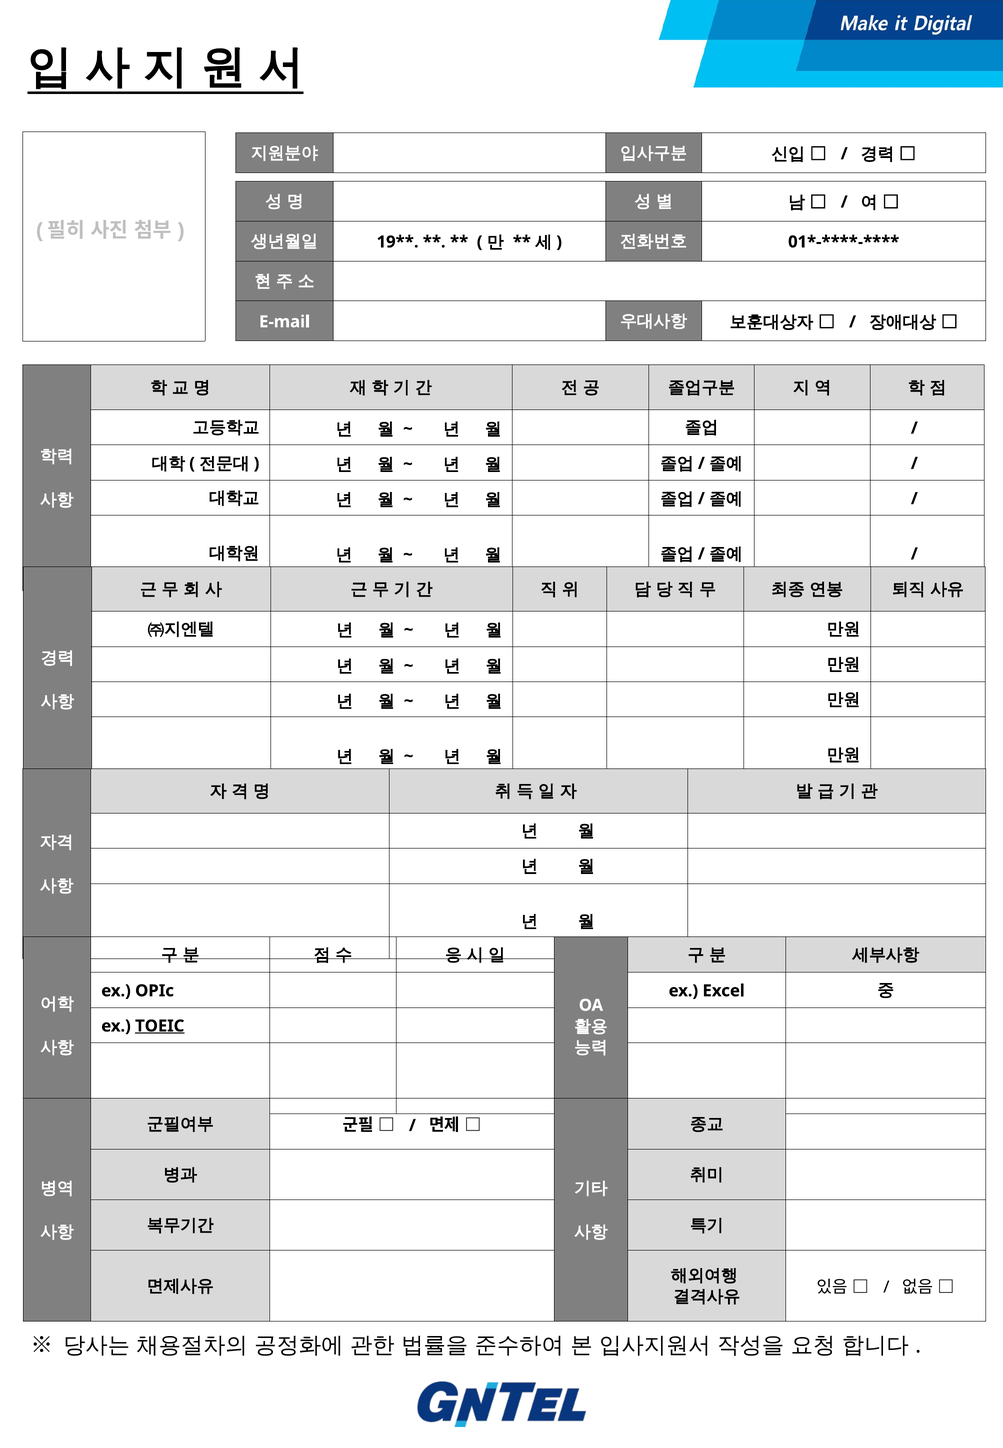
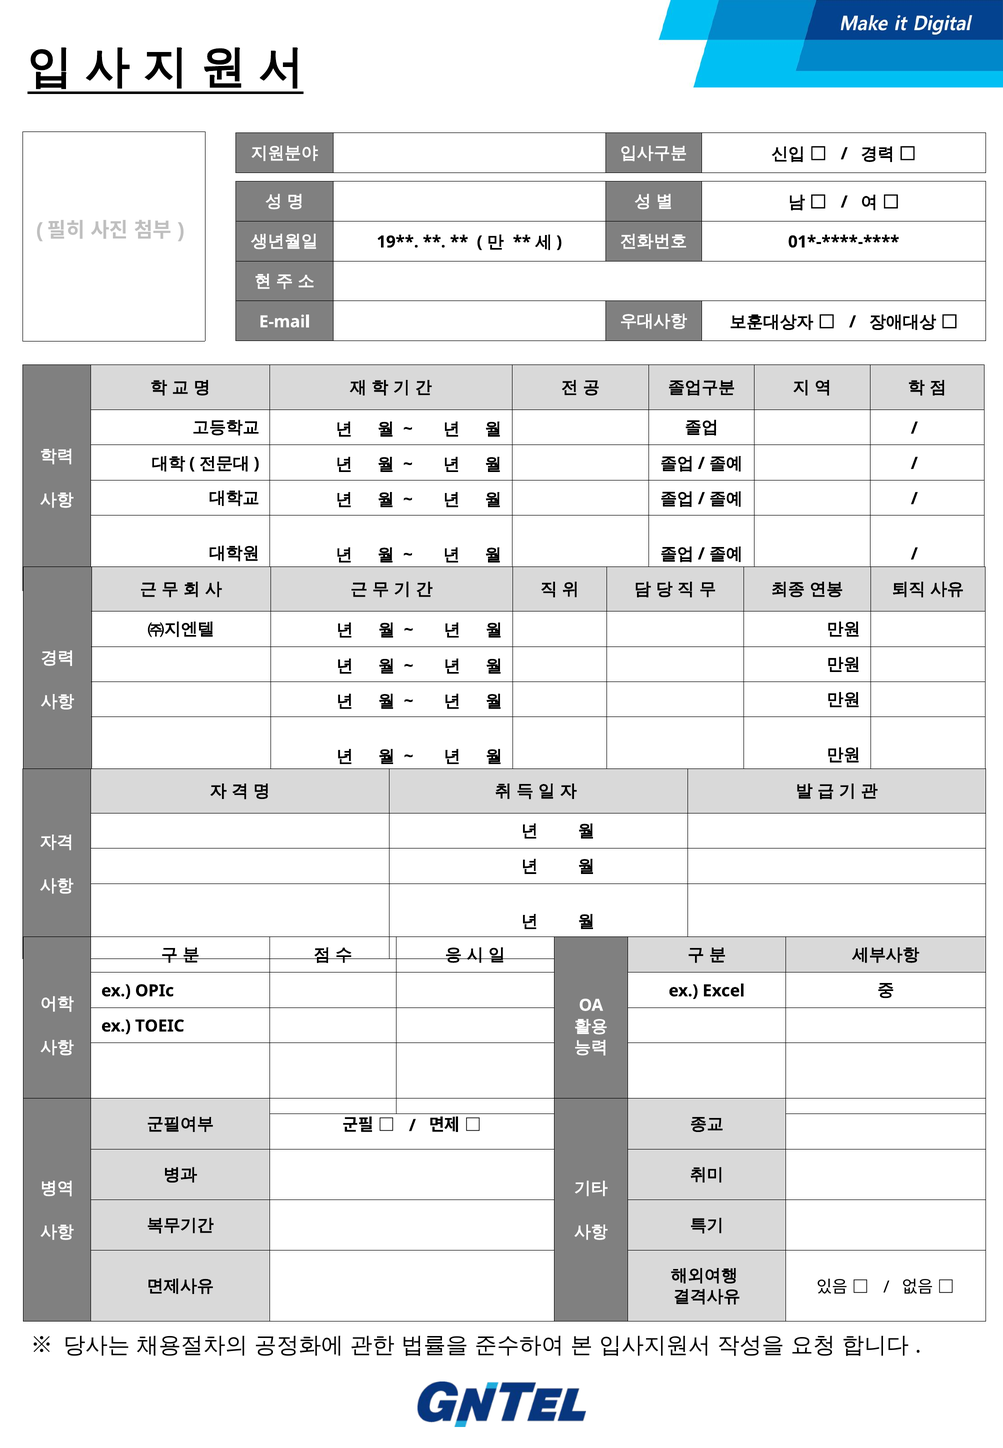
TOEIC underline: present -> none (160, 1027)
